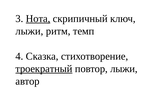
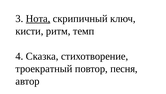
лыжи: лыжи -> кисти (29, 31)
троекратный underline: present -> none (44, 68)
повтор лыжи: лыжи -> песня (124, 68)
